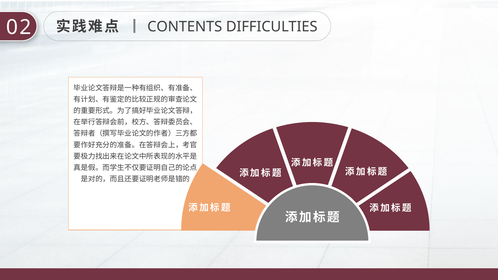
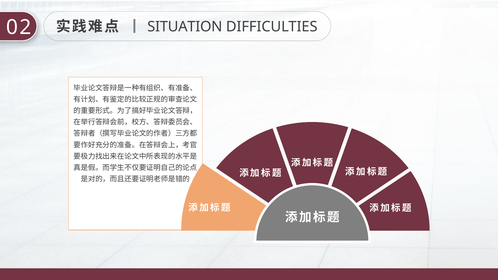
CONTENTS: CONTENTS -> SITUATION (185, 27)
